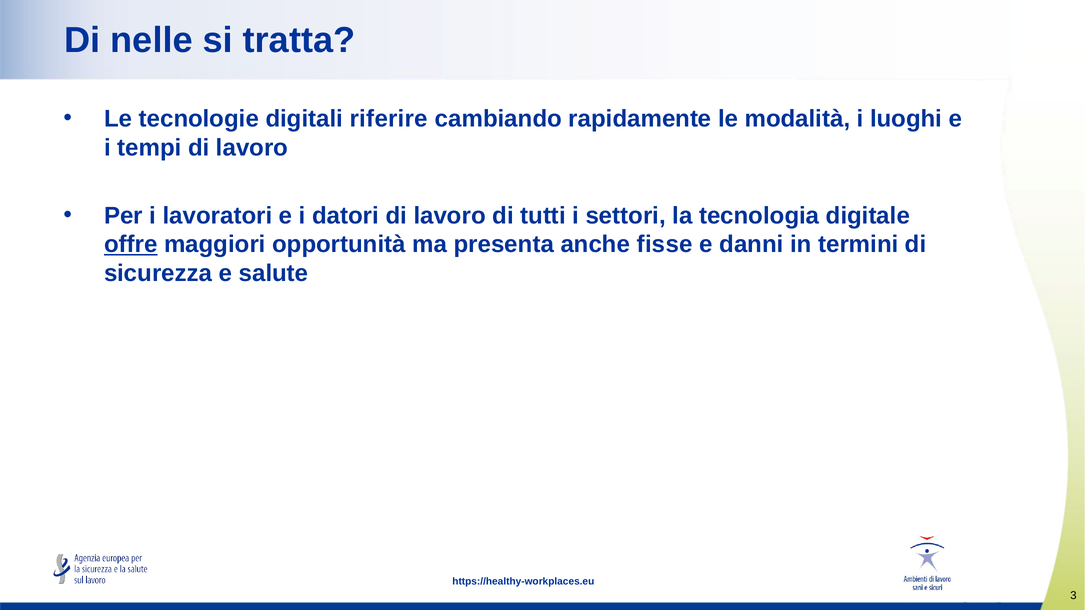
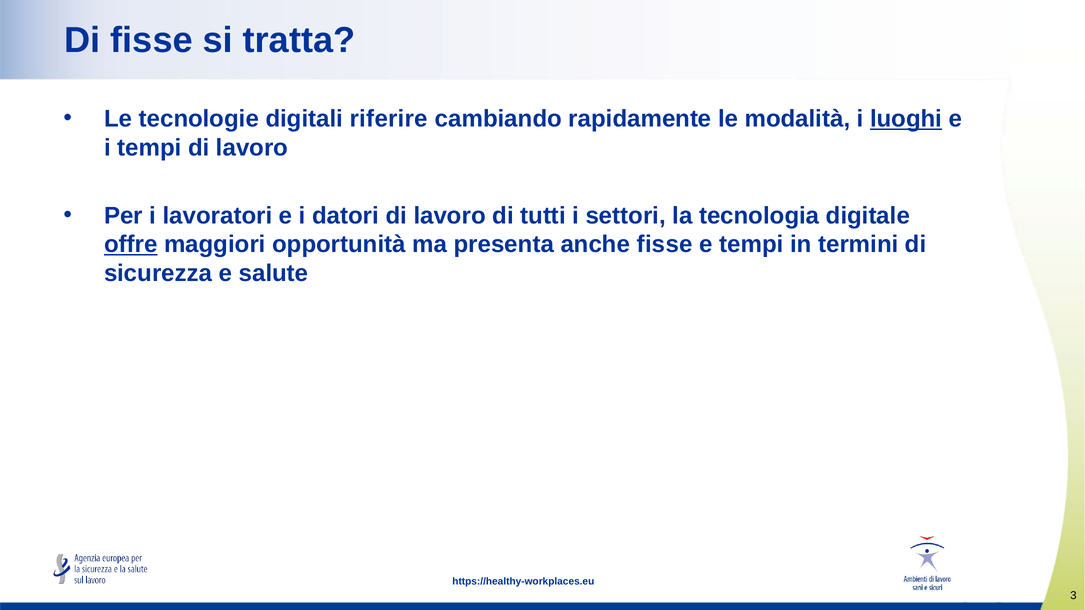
Di nelle: nelle -> fisse (152, 40)
luoghi underline: none -> present (906, 119)
e danni: danni -> tempi (751, 245)
